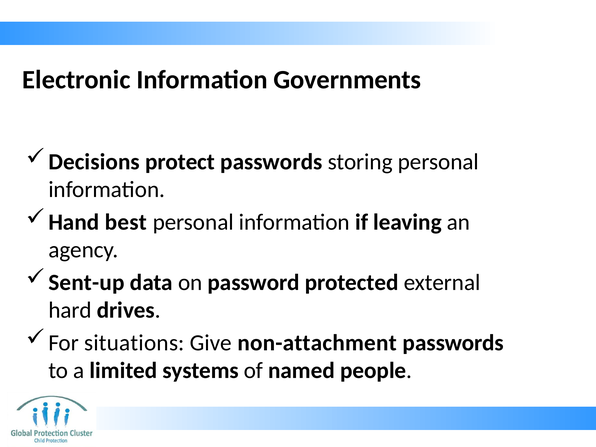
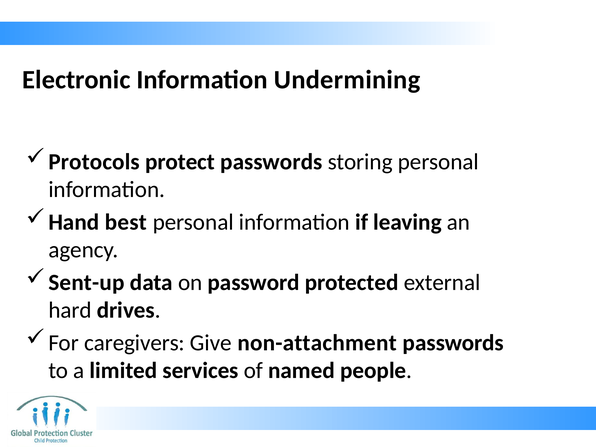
Governments: Governments -> Undermining (347, 80)
Decisions: Decisions -> Protocols (94, 162)
situations: situations -> caregivers (134, 343)
systems: systems -> services (201, 371)
